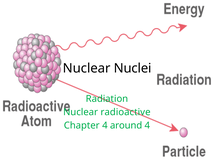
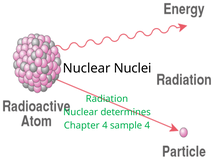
radioactive: radioactive -> determines (126, 112)
around: around -> sample (126, 125)
